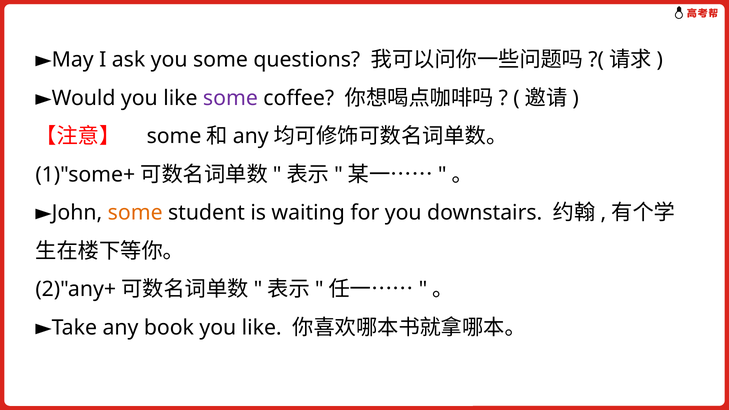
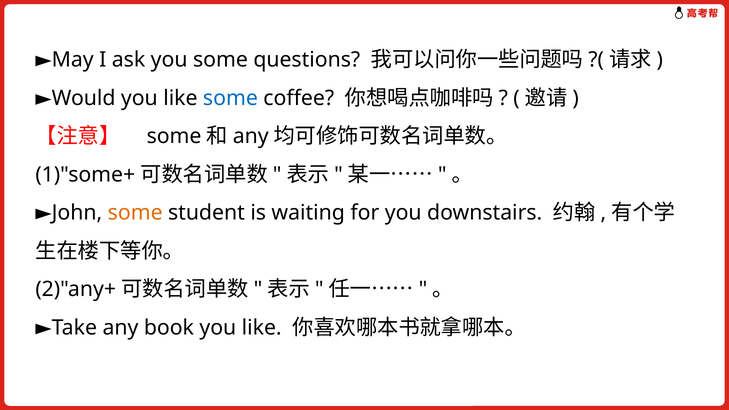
some colour: purple -> blue (230, 98)
